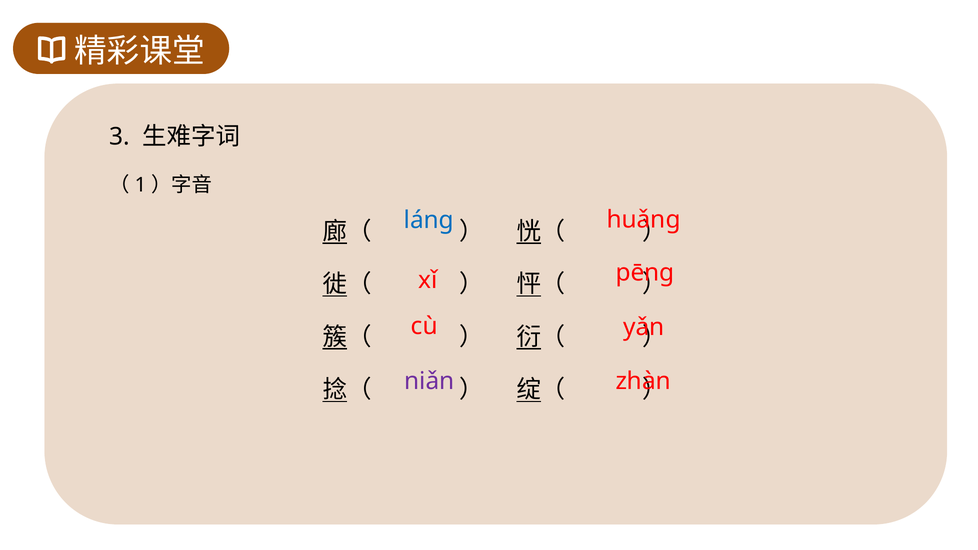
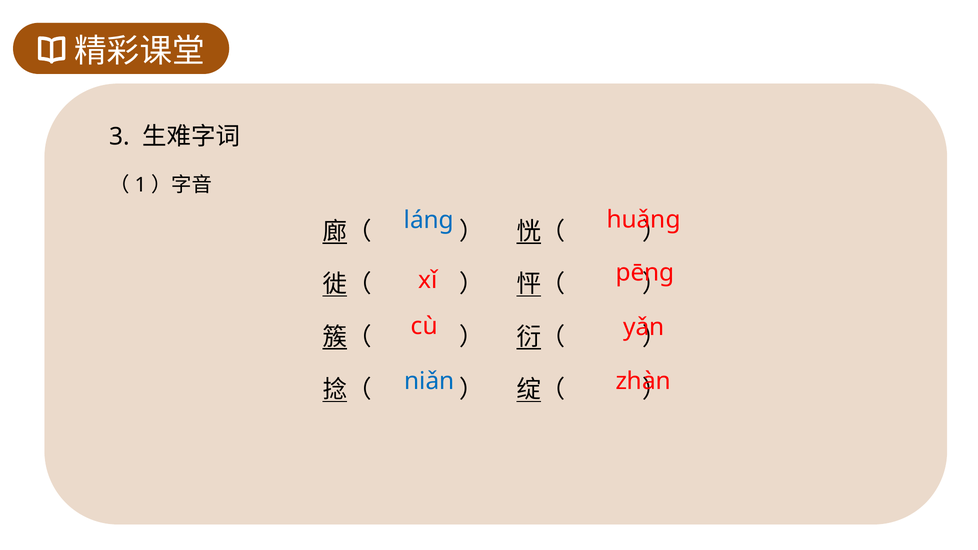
niǎn colour: purple -> blue (429, 381)
